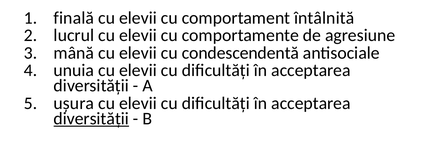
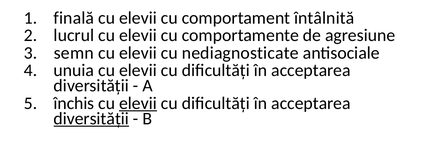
mână: mână -> semn (74, 53)
condescendentă: condescendentă -> nediagnosticate (240, 53)
ușura: ușura -> închis (74, 103)
elevii underline: none -> present (138, 103)
